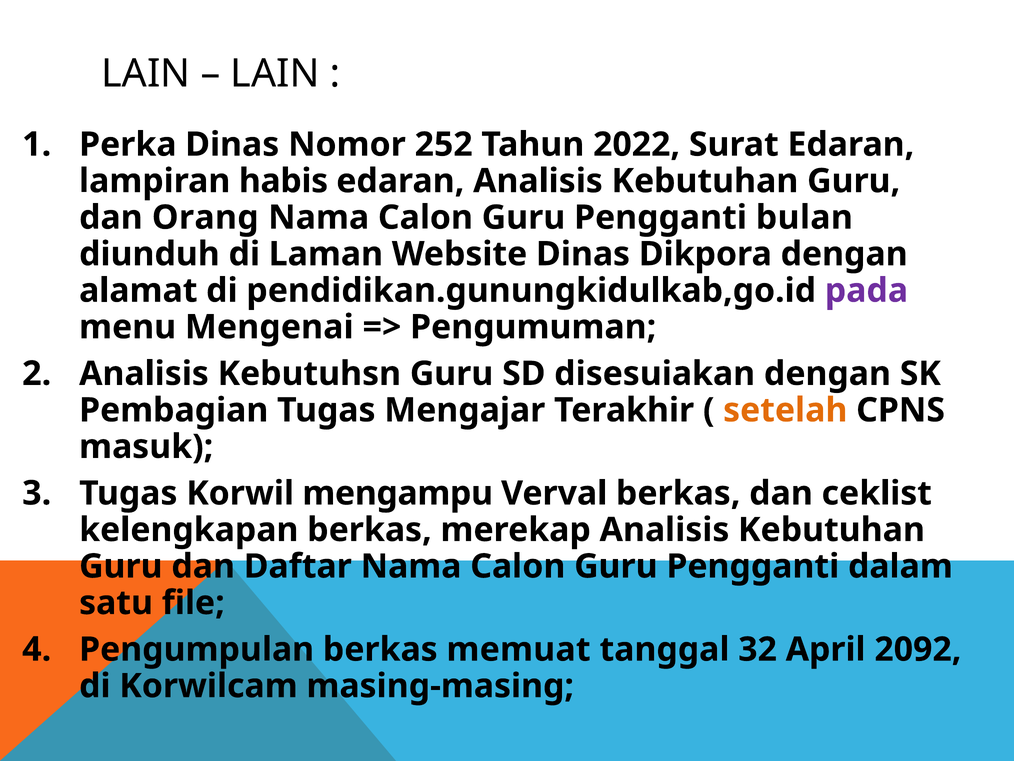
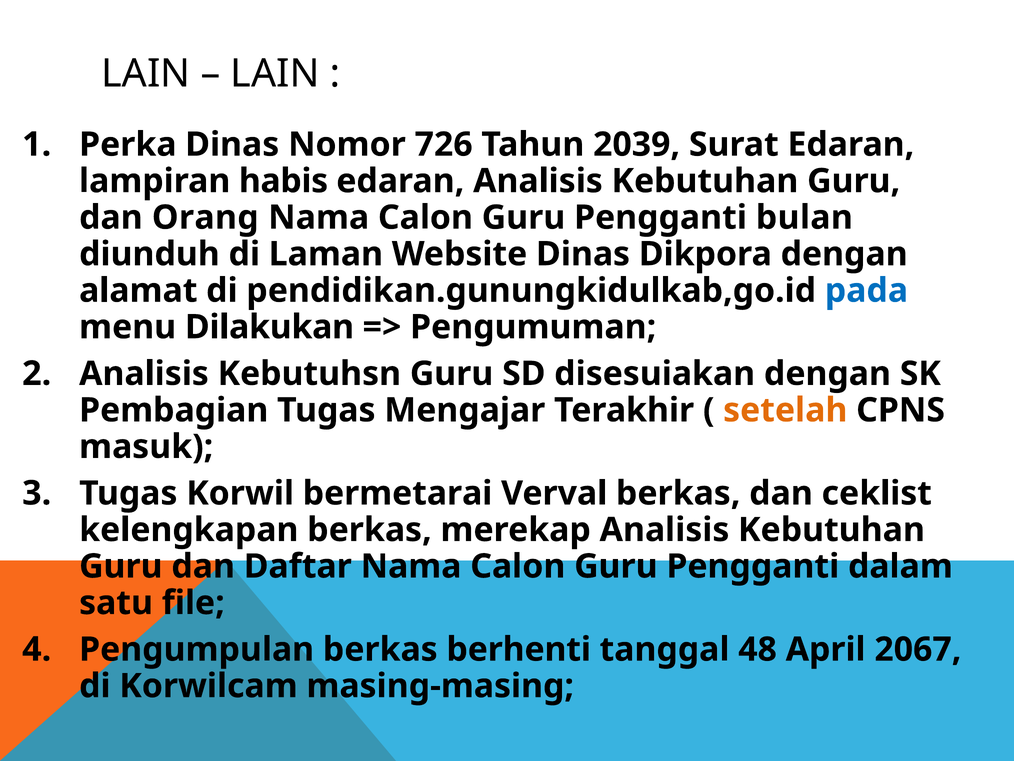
252: 252 -> 726 (444, 144)
2022: 2022 -> 2039 (637, 144)
pada colour: purple -> blue (866, 290)
Mengenai: Mengenai -> Dilakukan (270, 327)
mengampu: mengampu -> bermetarai (398, 493)
memuat: memuat -> berhenti (519, 649)
32: 32 -> 48 (758, 649)
2092: 2092 -> 2067 (918, 649)
